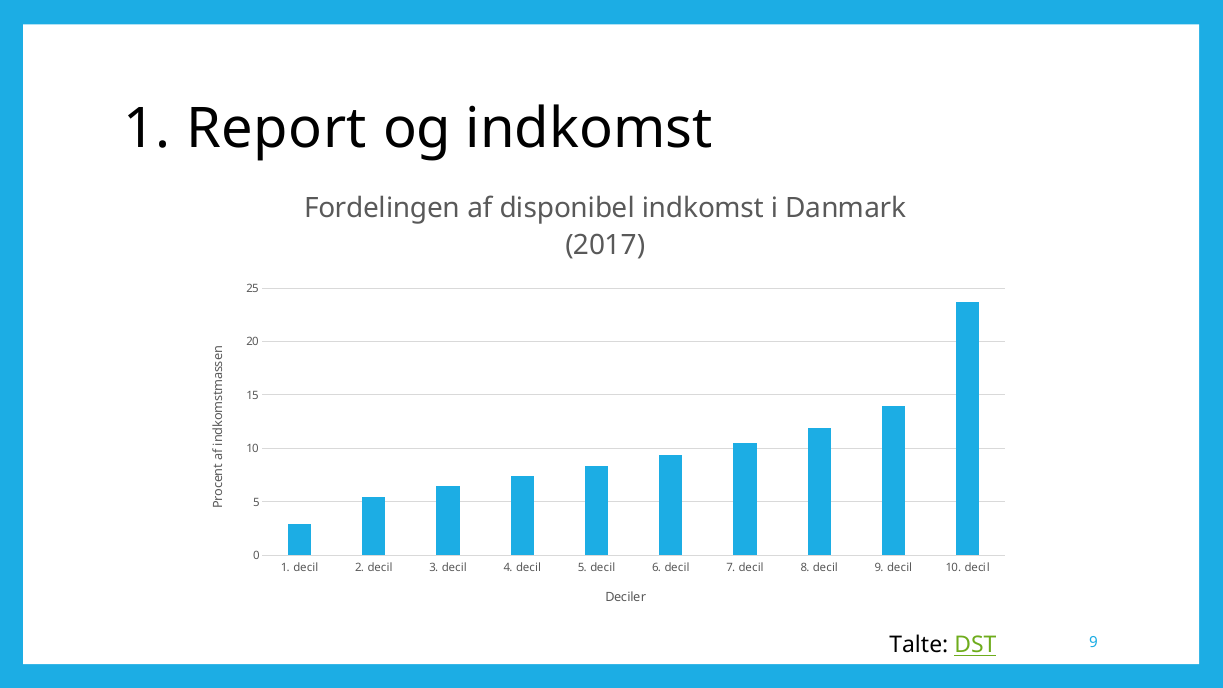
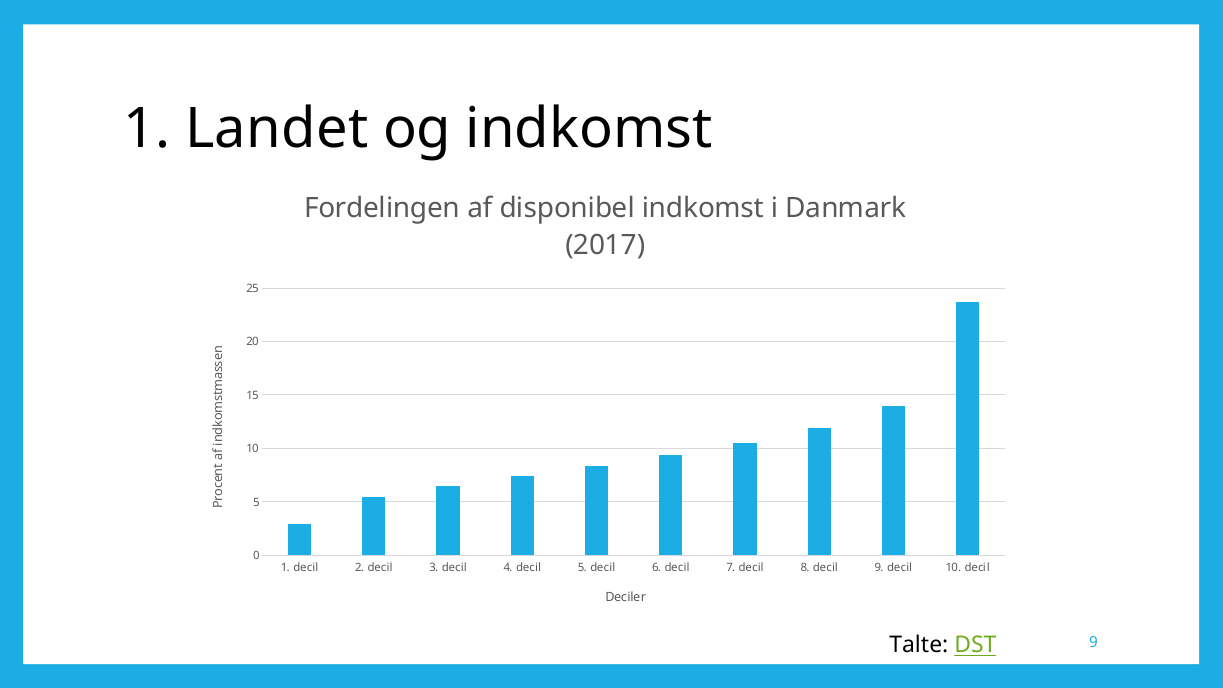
Report: Report -> Landet (277, 129)
